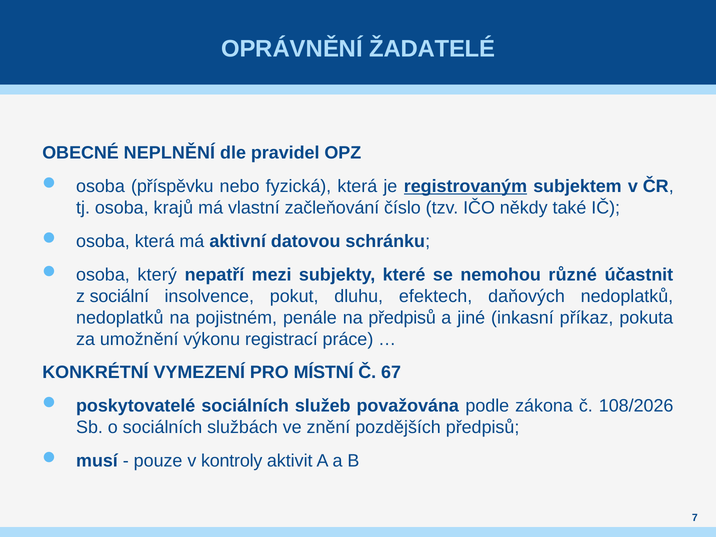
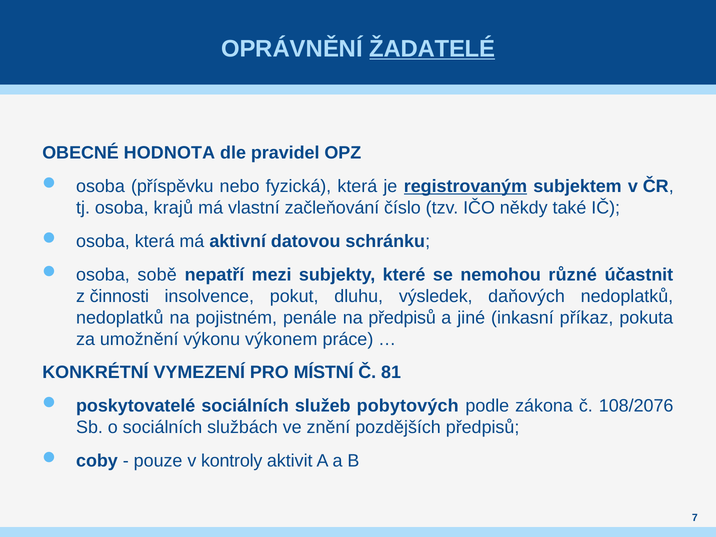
ŽADATELÉ underline: none -> present (432, 49)
NEPLNĚNÍ: NEPLNĚNÍ -> HODNOTA (169, 153)
který: který -> sobě (157, 275)
sociální: sociální -> činnosti (119, 296)
efektech: efektech -> výsledek (436, 296)
registrací: registrací -> výkonem (281, 339)
67: 67 -> 81 (391, 373)
považována: považována -> pobytových (408, 406)
108/2026: 108/2026 -> 108/2076 (636, 406)
musí: musí -> coby (97, 461)
